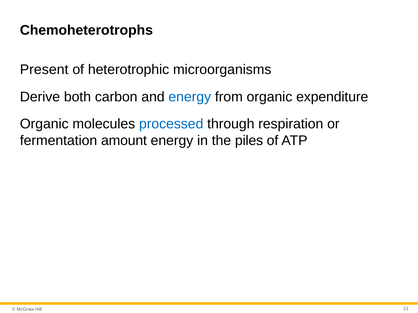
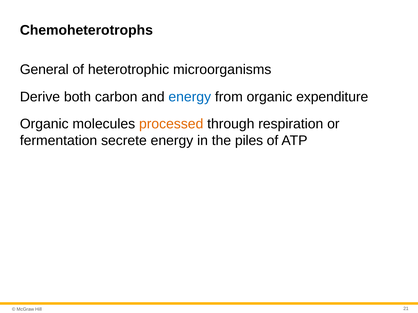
Present: Present -> General (44, 70)
processed colour: blue -> orange (171, 124)
amount: amount -> secrete (124, 141)
